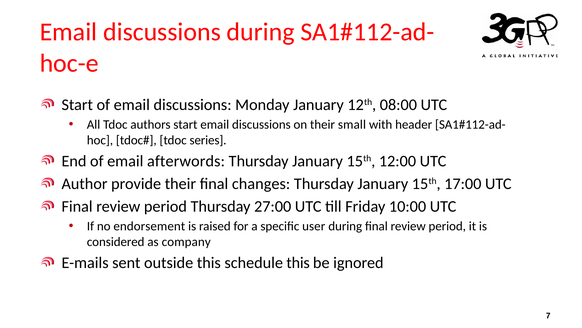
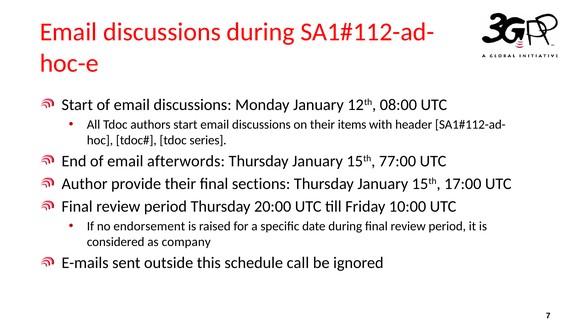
small: small -> items (352, 124)
12:00: 12:00 -> 77:00 (397, 161)
changes: changes -> sections (261, 183)
27:00: 27:00 -> 20:00 (273, 206)
user: user -> date (314, 226)
schedule this: this -> call (298, 262)
